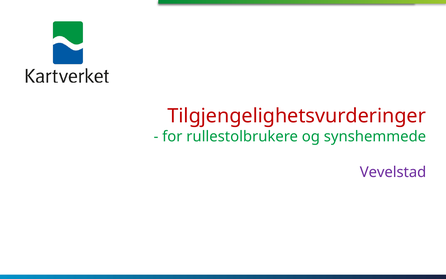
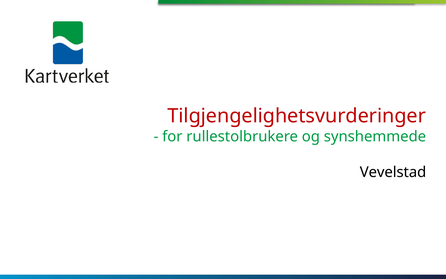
Vevelstad colour: purple -> black (393, 172)
